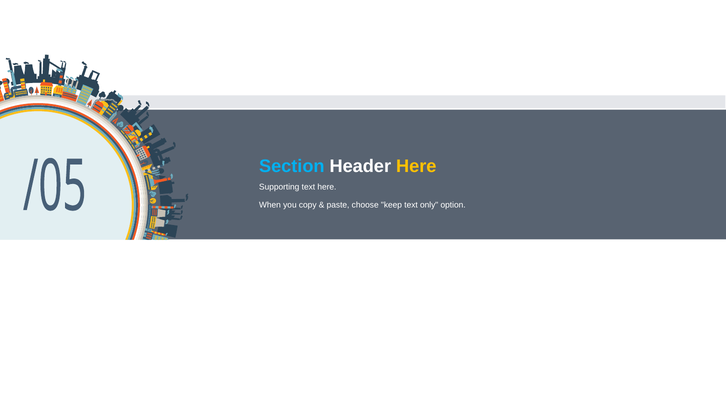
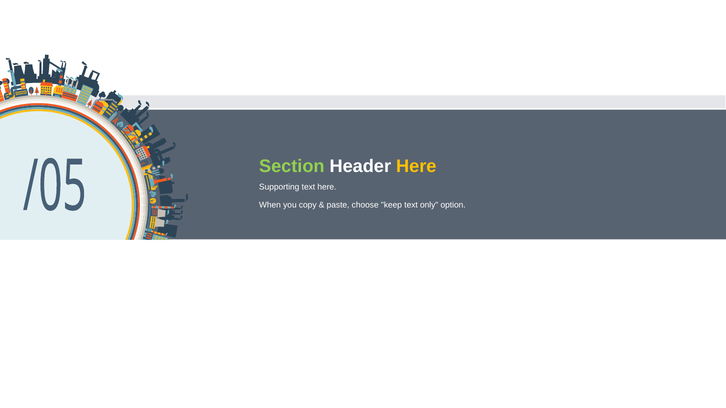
Section colour: light blue -> light green (292, 166)
